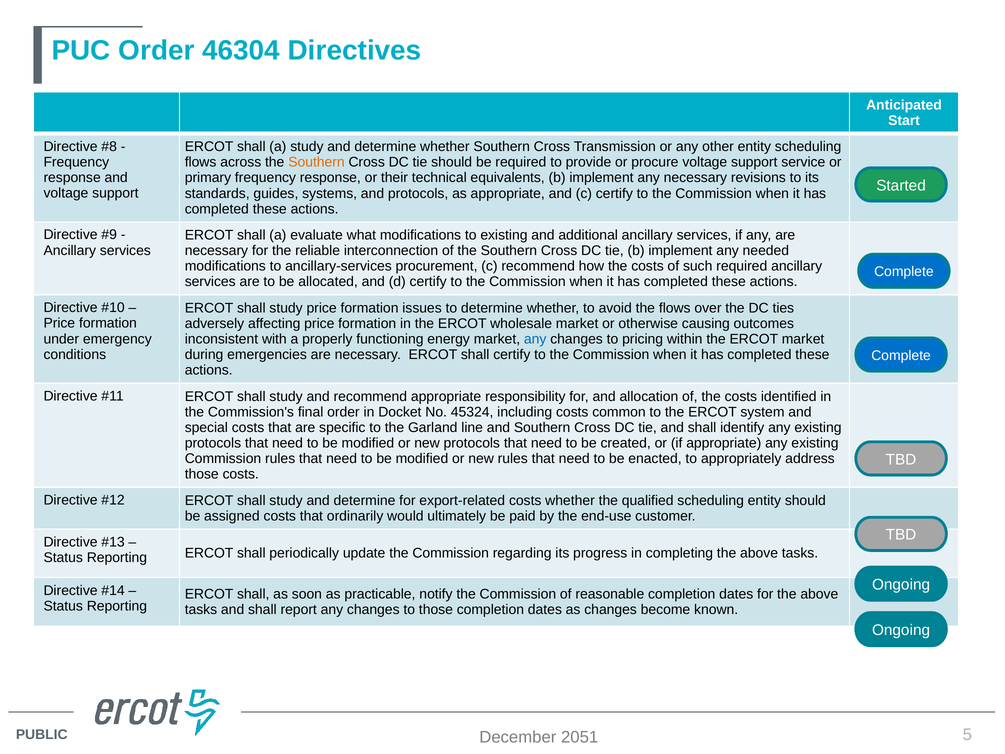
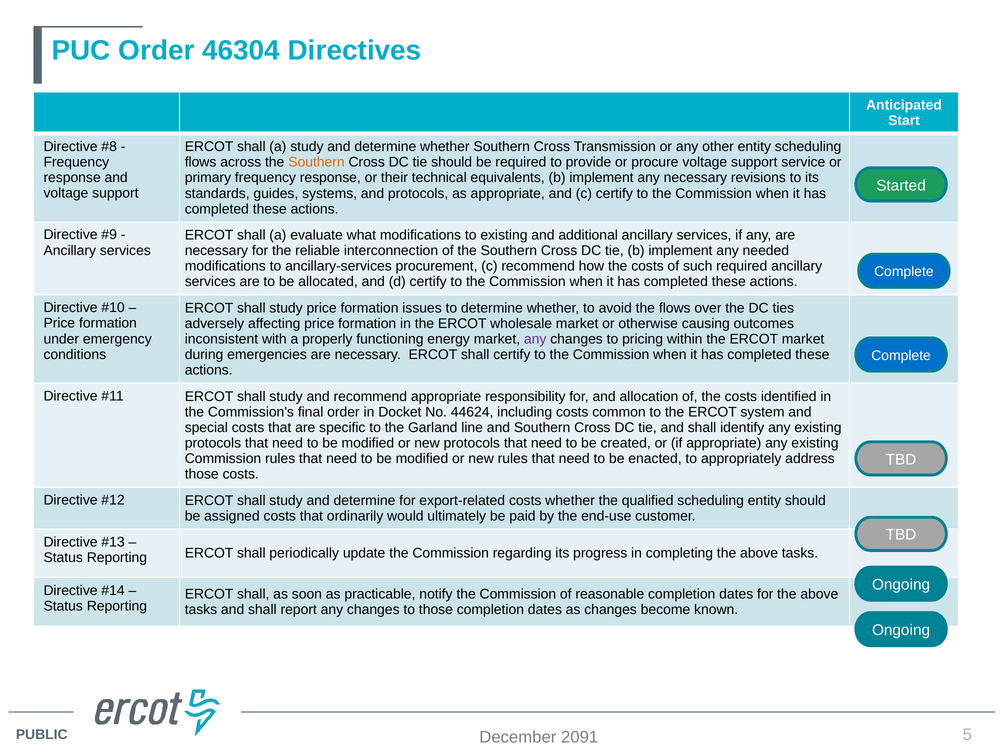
any colour: blue -> purple (535, 339)
45324: 45324 -> 44624 (472, 412)
2051: 2051 -> 2091 (580, 737)
